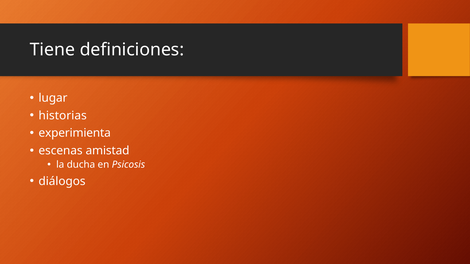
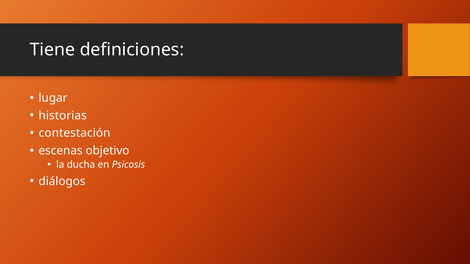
experimienta: experimienta -> contestación (75, 133)
amistad: amistad -> objetivo (108, 151)
